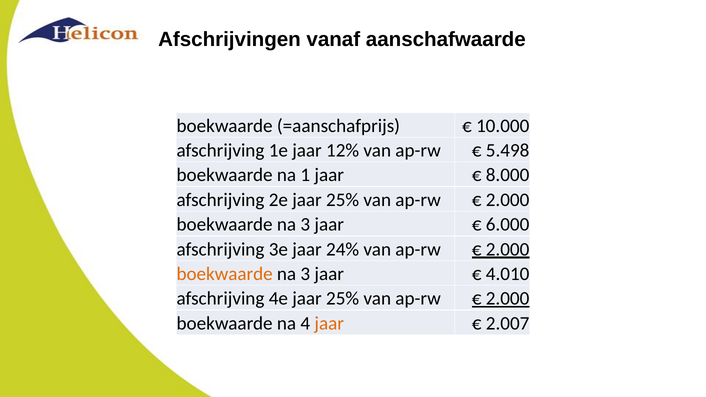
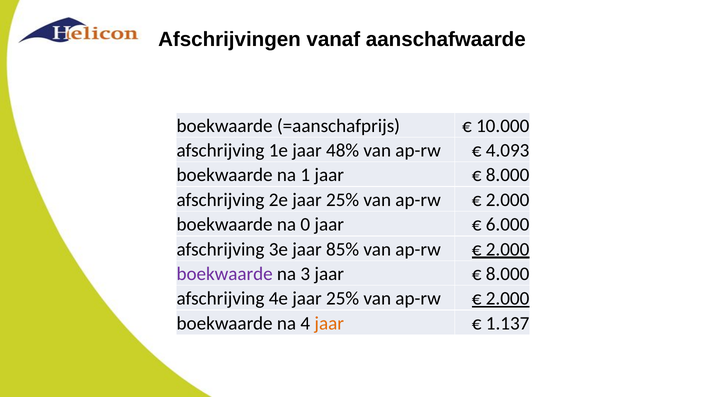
12%: 12% -> 48% (343, 150)
5.498: 5.498 -> 4.093 (508, 150)
3: 3 -> 0 (305, 225)
24%: 24% -> 85% (343, 249)
boekwaarde colour: orange -> purple (225, 274)
4.010: 4.010 -> 8.000 (508, 274)
2.007: 2.007 -> 1.137 (508, 323)
